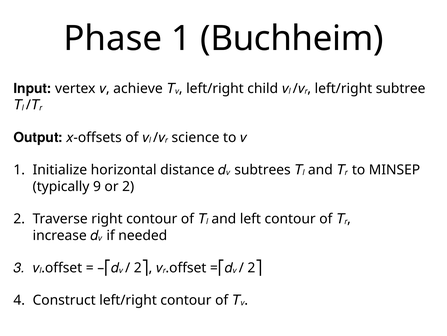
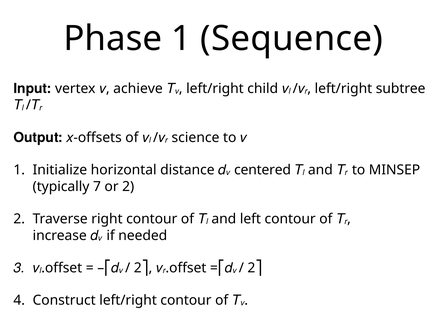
Buchheim: Buchheim -> Sequence (292, 39)
subtrees: subtrees -> centered (263, 169)
9: 9 -> 7 (97, 186)
